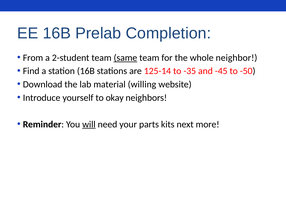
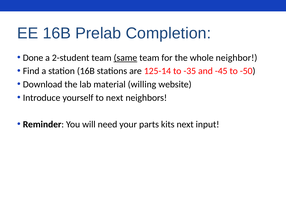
From: From -> Done (33, 58)
to okay: okay -> next (115, 98)
will underline: present -> none (89, 125)
more: more -> input (208, 125)
